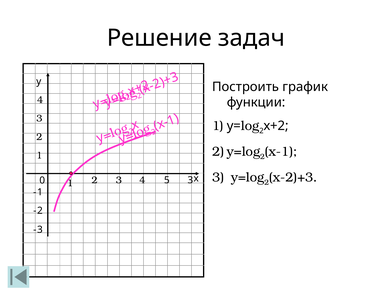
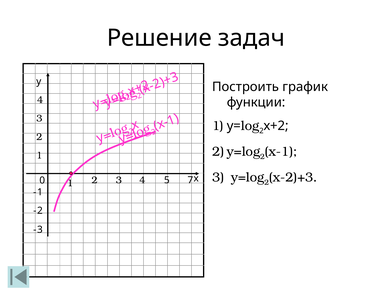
5 3: 3 -> 7 (190, 180)
